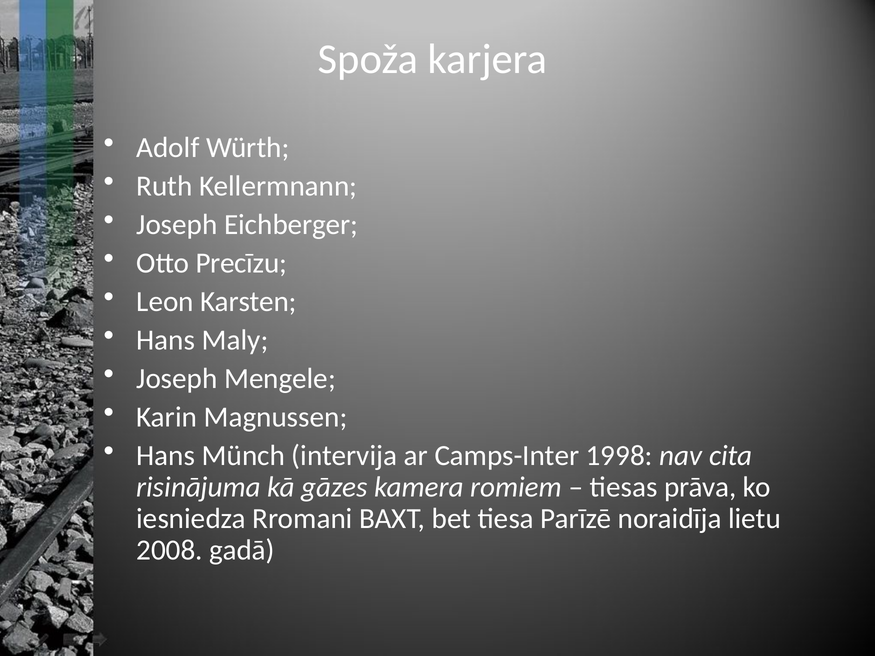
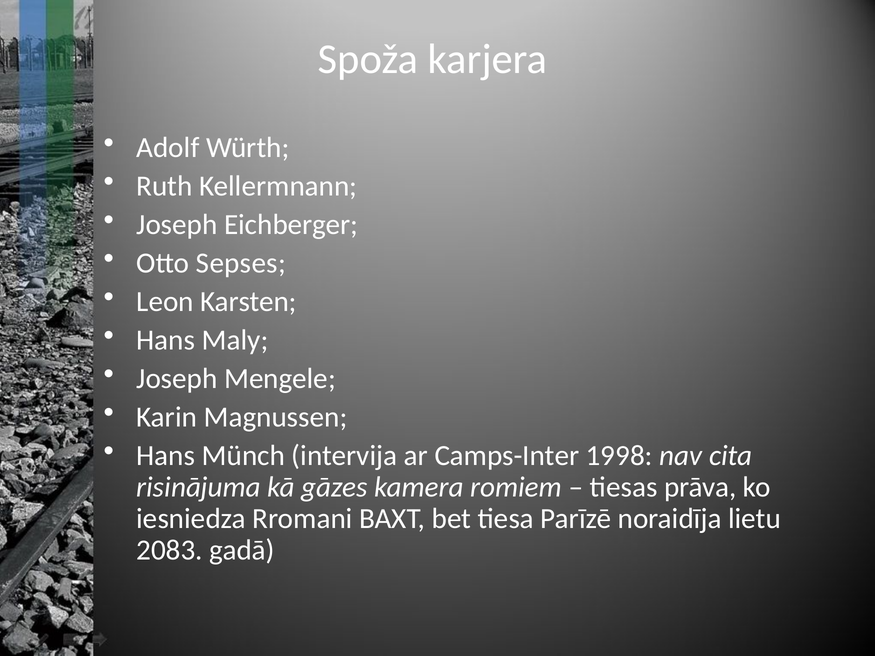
Precīzu: Precīzu -> Sepses (241, 263)
2008: 2008 -> 2083 (170, 550)
